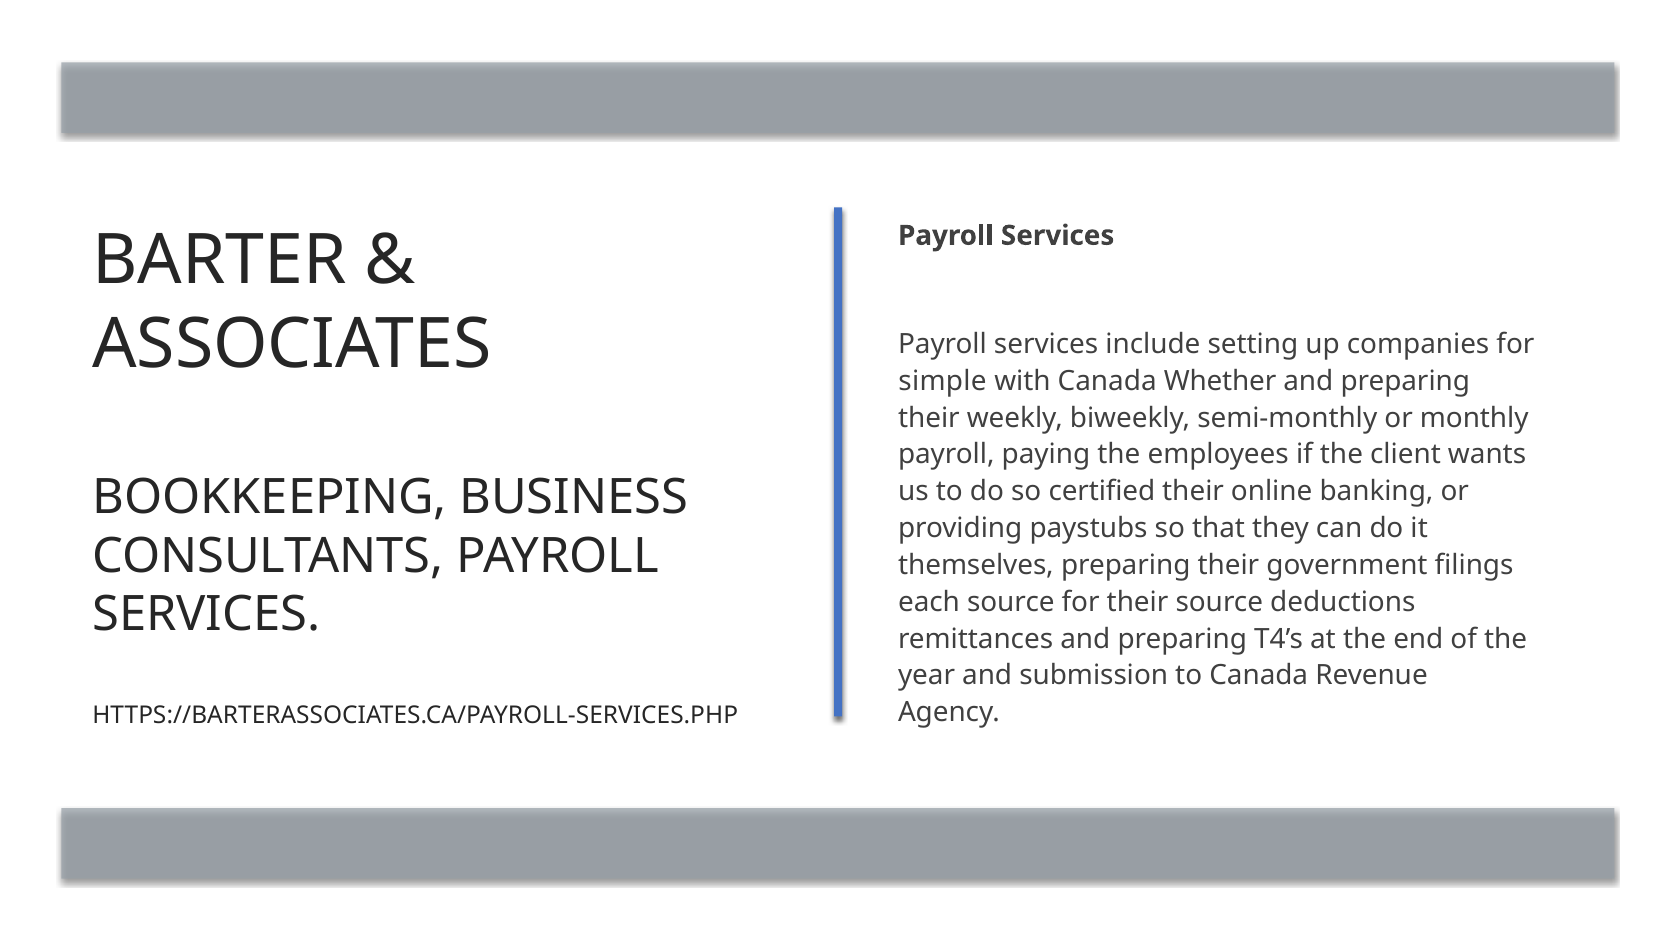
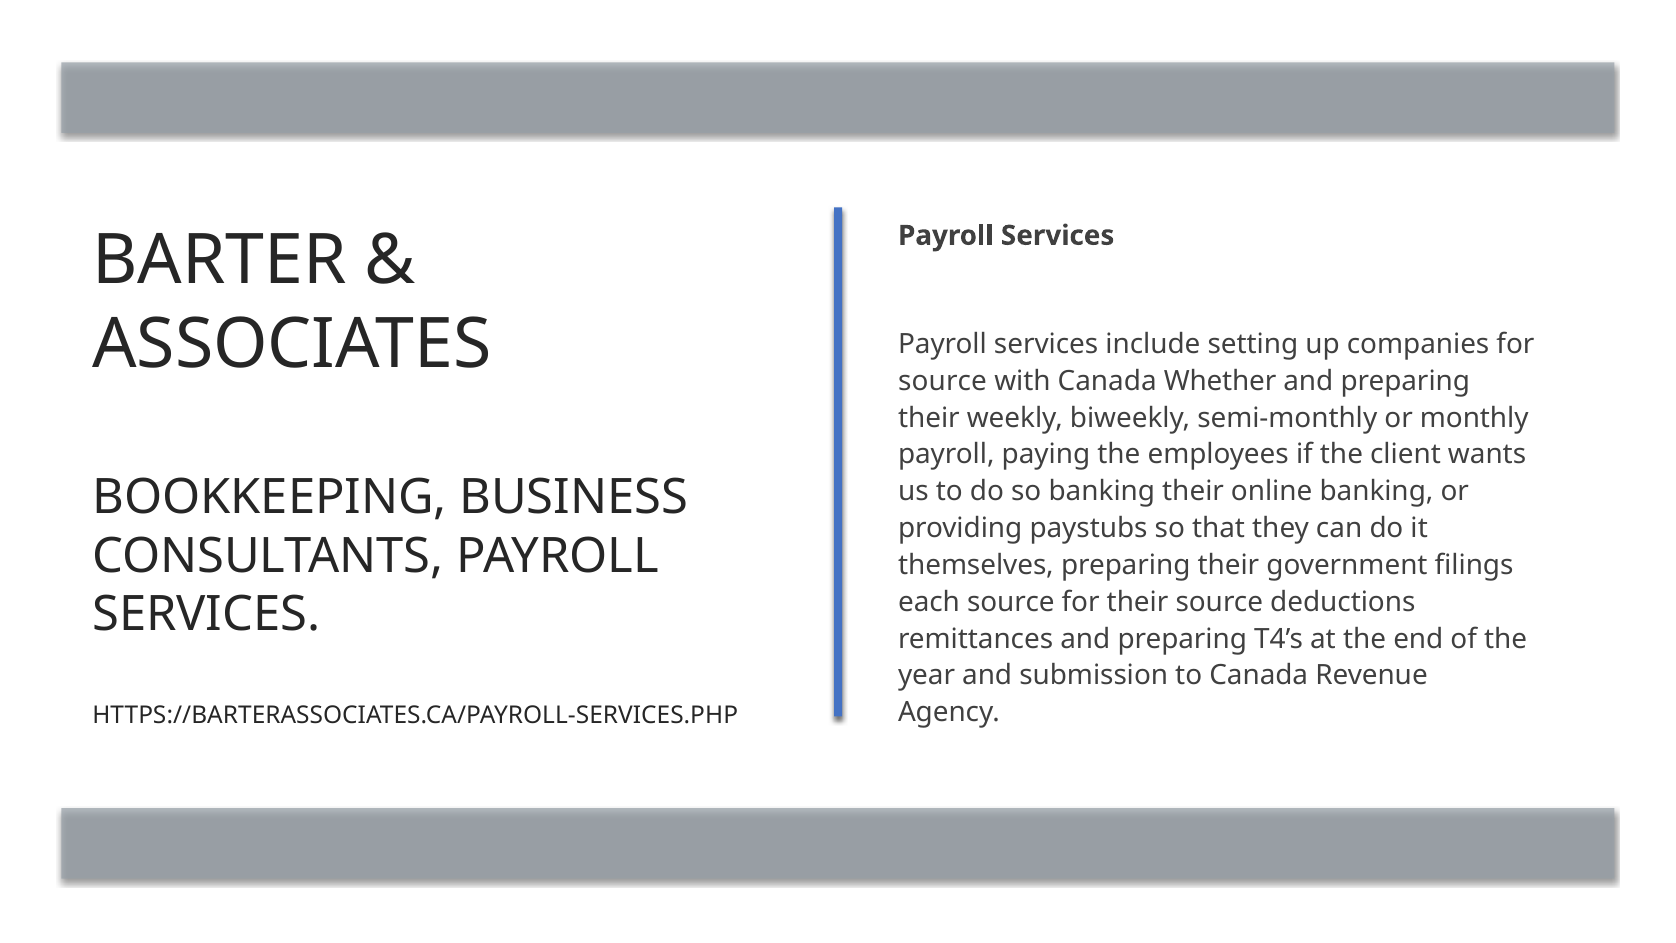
simple: simple -> source (943, 381)
so certified: certified -> banking (1102, 491)
